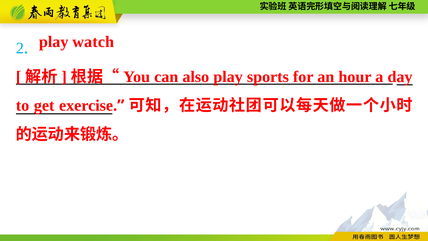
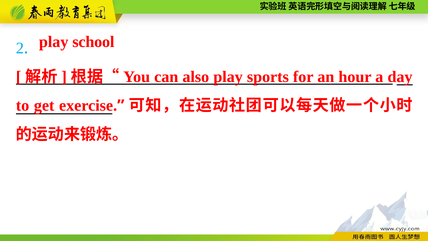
watch: watch -> school (93, 42)
